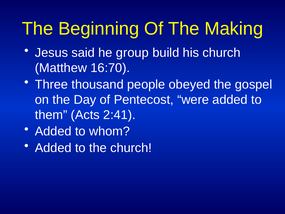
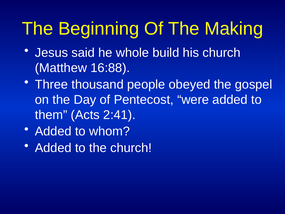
group: group -> whole (132, 53)
16:70: 16:70 -> 16:88 (110, 68)
